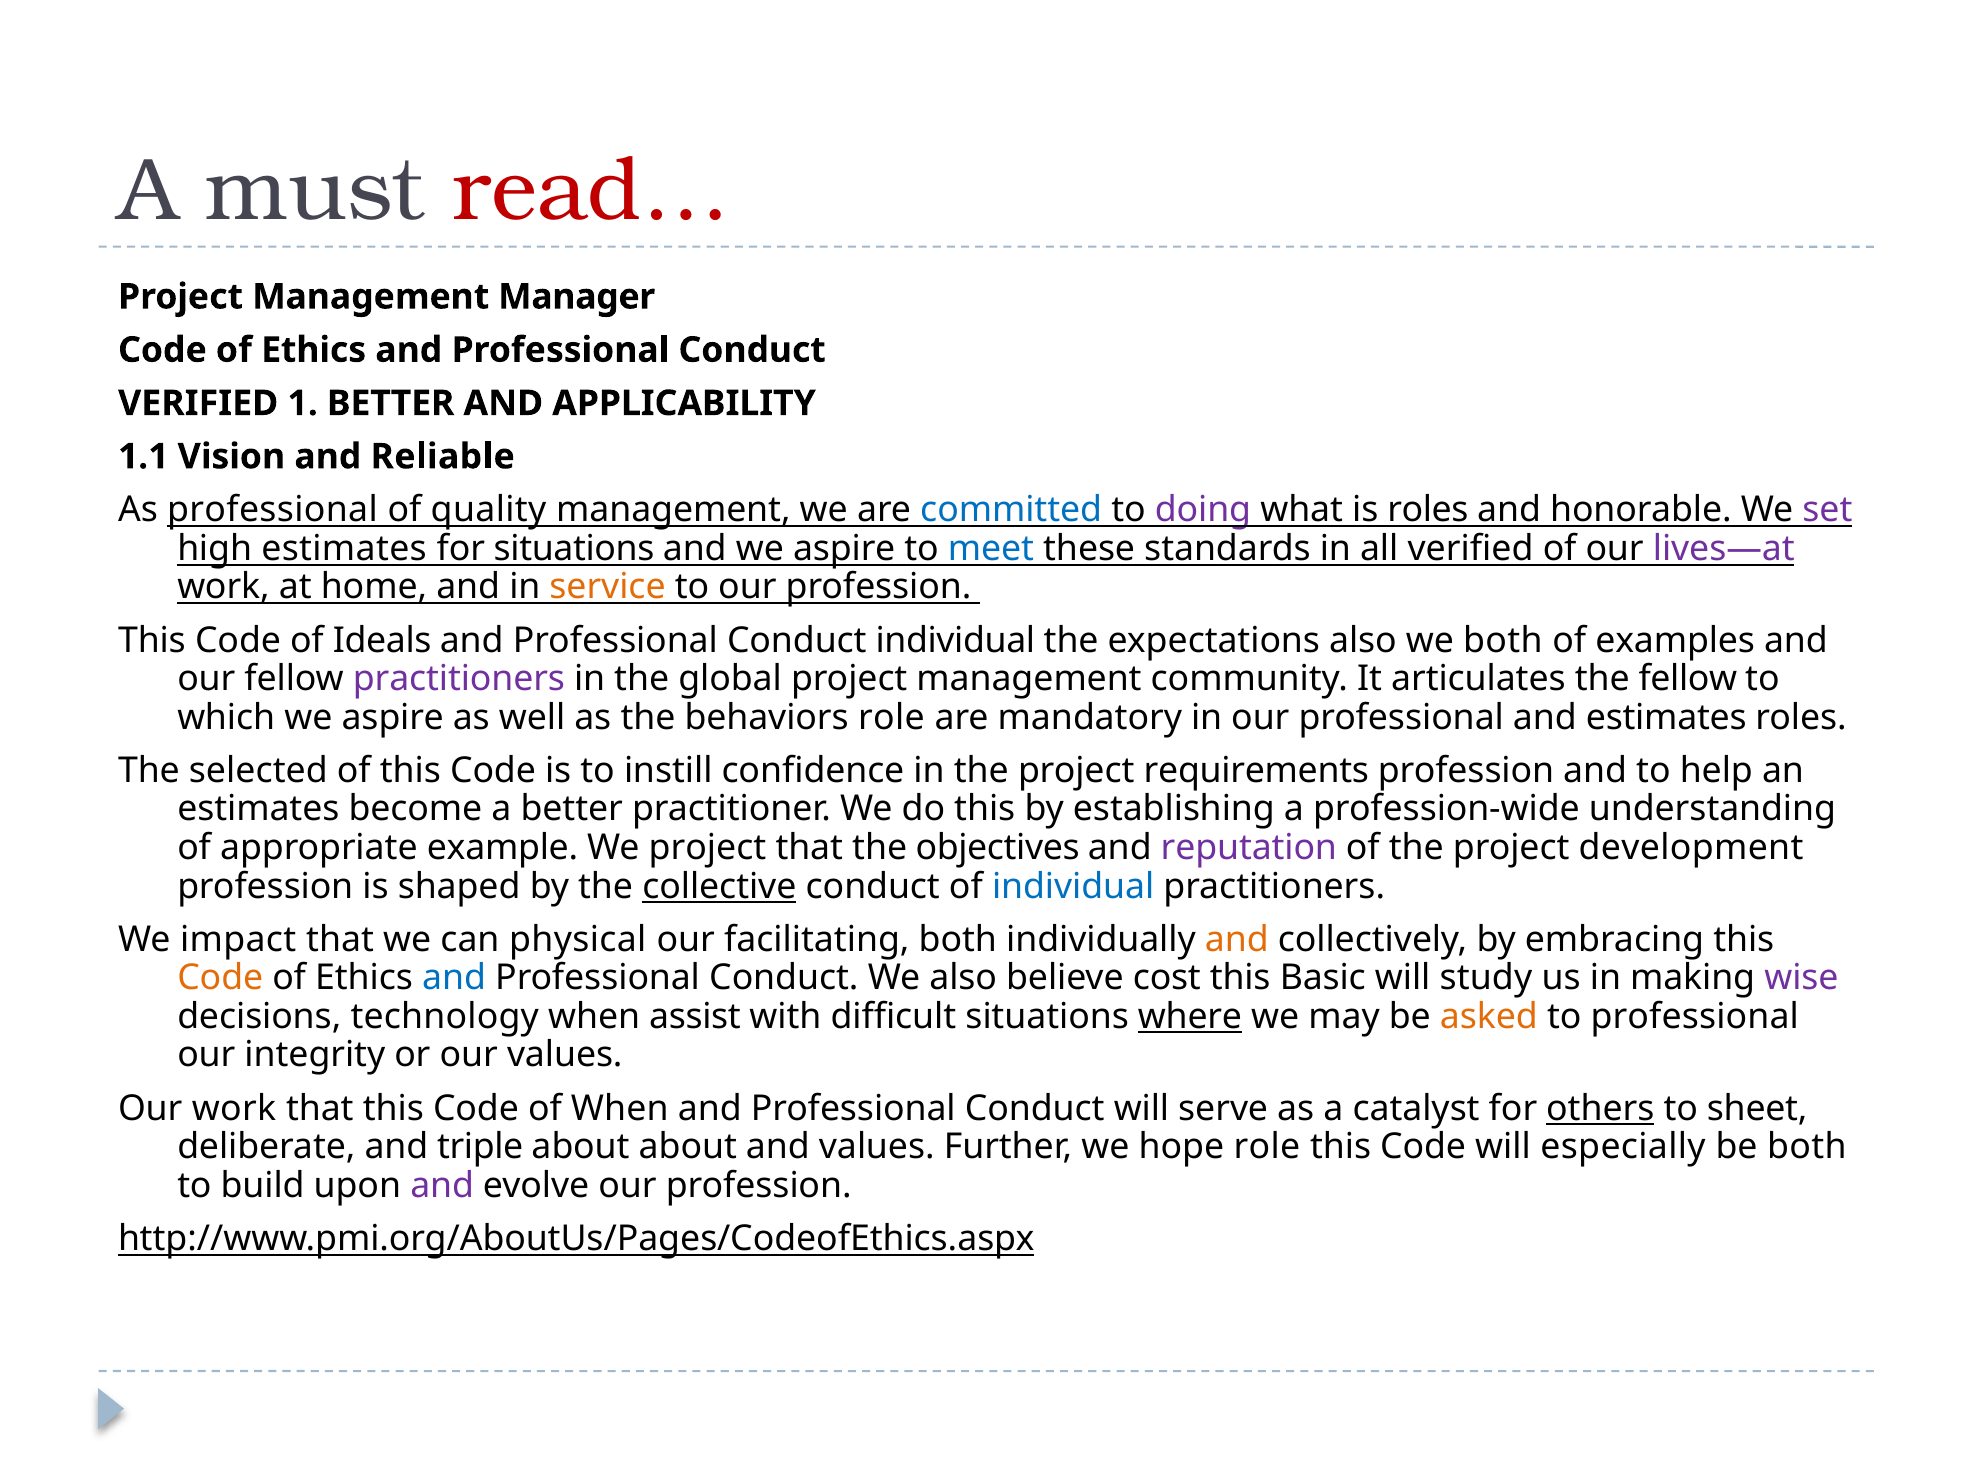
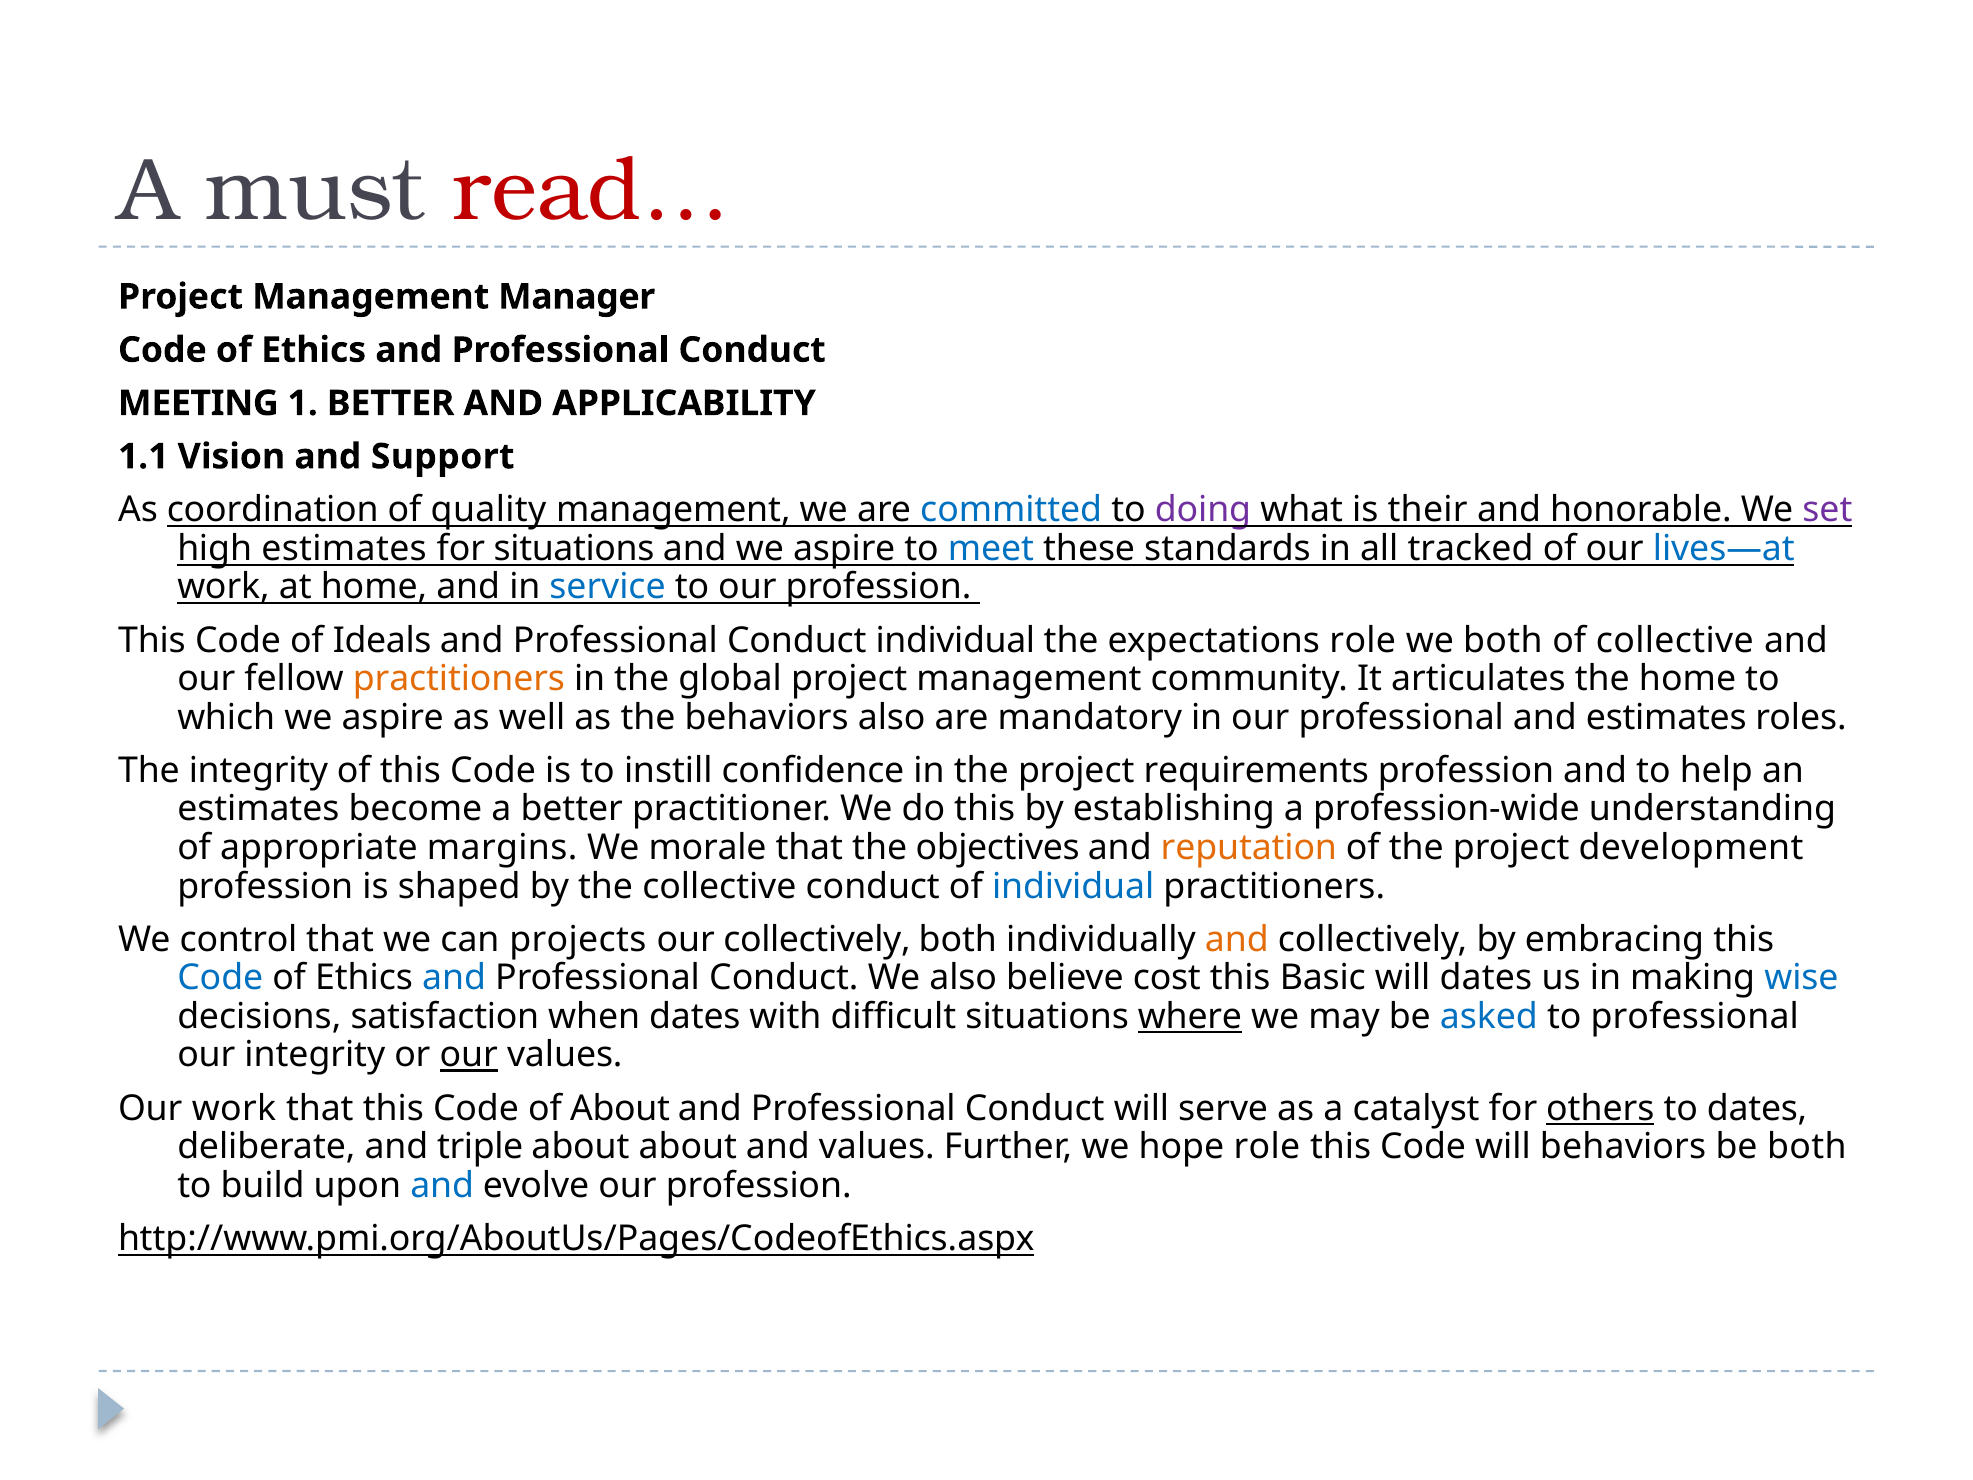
VERIFIED: VERIFIED -> MEETING (198, 403)
Reliable: Reliable -> Support (443, 457)
As professional: professional -> coordination (273, 510)
is roles: roles -> their (1428, 510)
all verified: verified -> tracked (1471, 548)
lives—at colour: purple -> blue (1724, 548)
service colour: orange -> blue (608, 587)
expectations also: also -> role (1363, 640)
of examples: examples -> collective (1675, 640)
practitioners colour: purple -> orange (459, 679)
the fellow: fellow -> home (1688, 679)
behaviors role: role -> also (892, 717)
The selected: selected -> integrity (258, 771)
example: example -> margins (502, 848)
We project: project -> morale (708, 848)
reputation colour: purple -> orange (1249, 848)
collective underline: present -> none (719, 886)
impact: impact -> control (238, 939)
physical: physical -> projects (578, 939)
our facilitating: facilitating -> collectively (817, 939)
Code colour: orange -> blue (220, 978)
will study: study -> dates (1486, 978)
wise colour: purple -> blue (1801, 978)
technology: technology -> satisfaction (445, 1016)
when assist: assist -> dates (695, 1016)
asked colour: orange -> blue (1489, 1016)
our underline: none -> present (469, 1055)
of When: When -> About (620, 1108)
to sheet: sheet -> dates (1757, 1108)
will especially: especially -> behaviors (1623, 1147)
and colour: purple -> blue (442, 1185)
